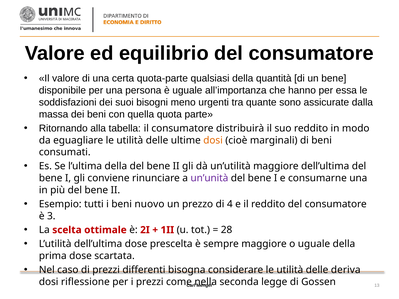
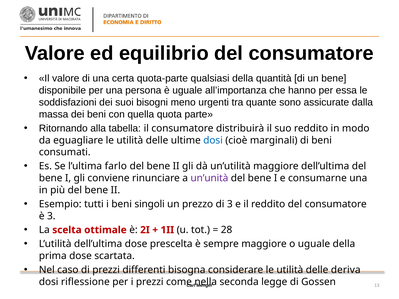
dosi colour: orange -> blue (213, 140)
l’ultima della: della -> farlo (116, 166)
nuovo: nuovo -> singoli (150, 204)
di 4: 4 -> 3 (230, 204)
